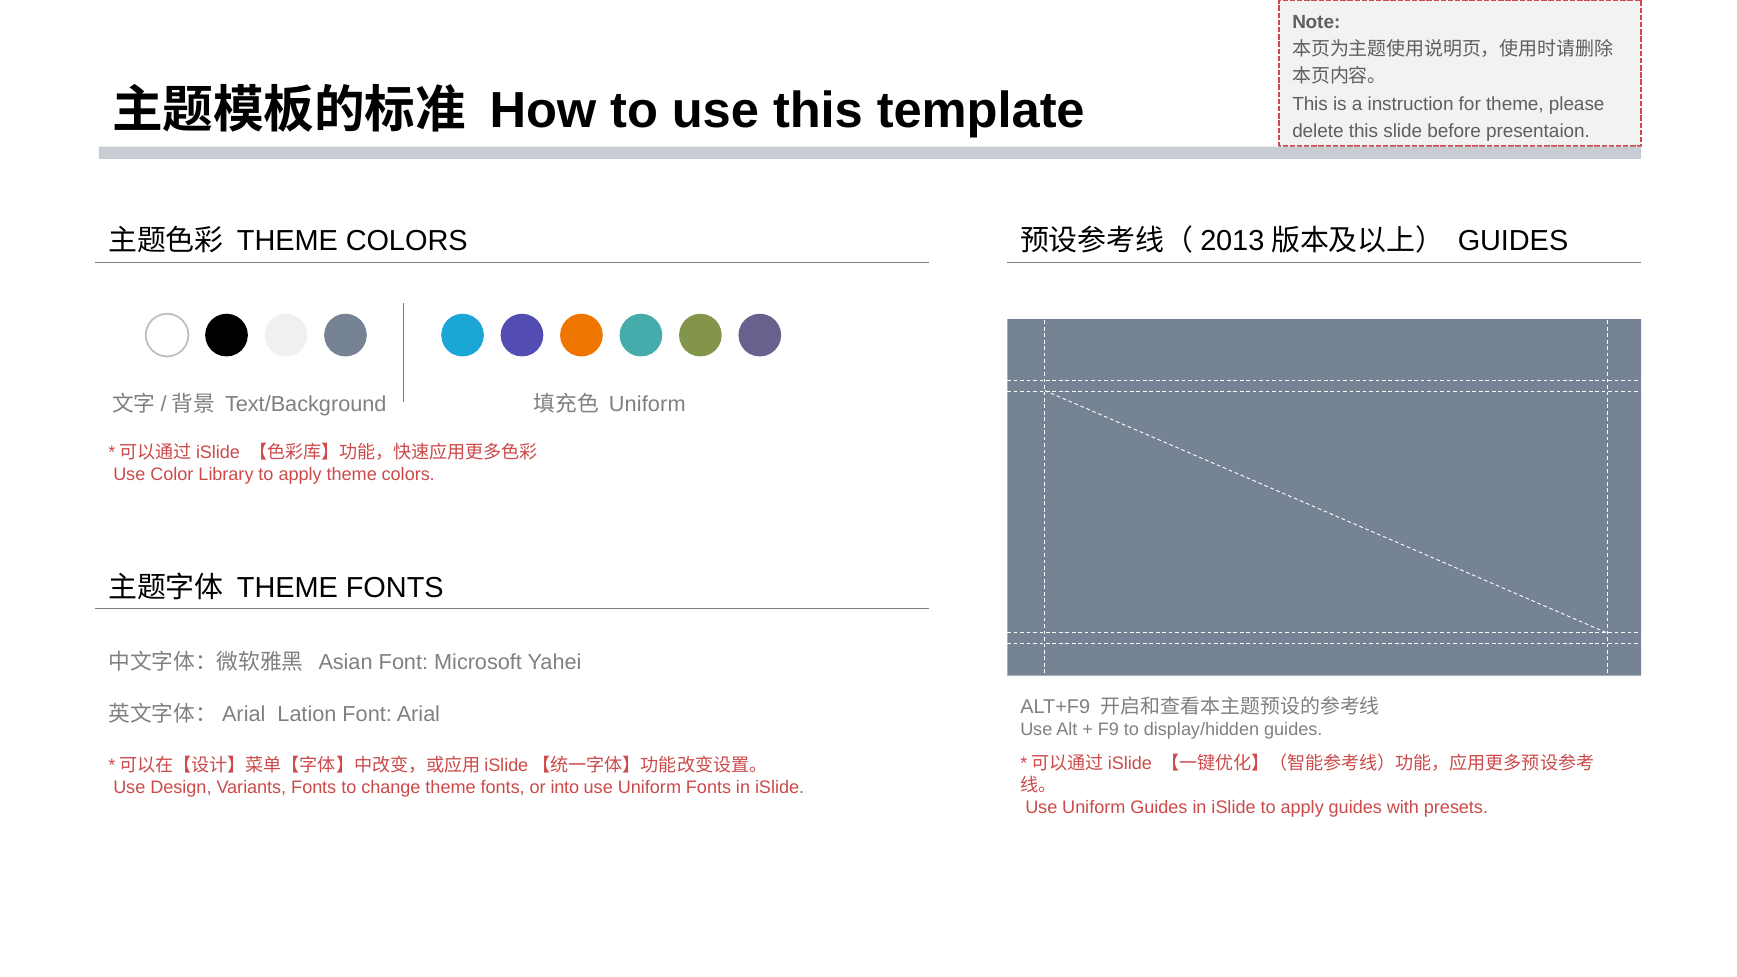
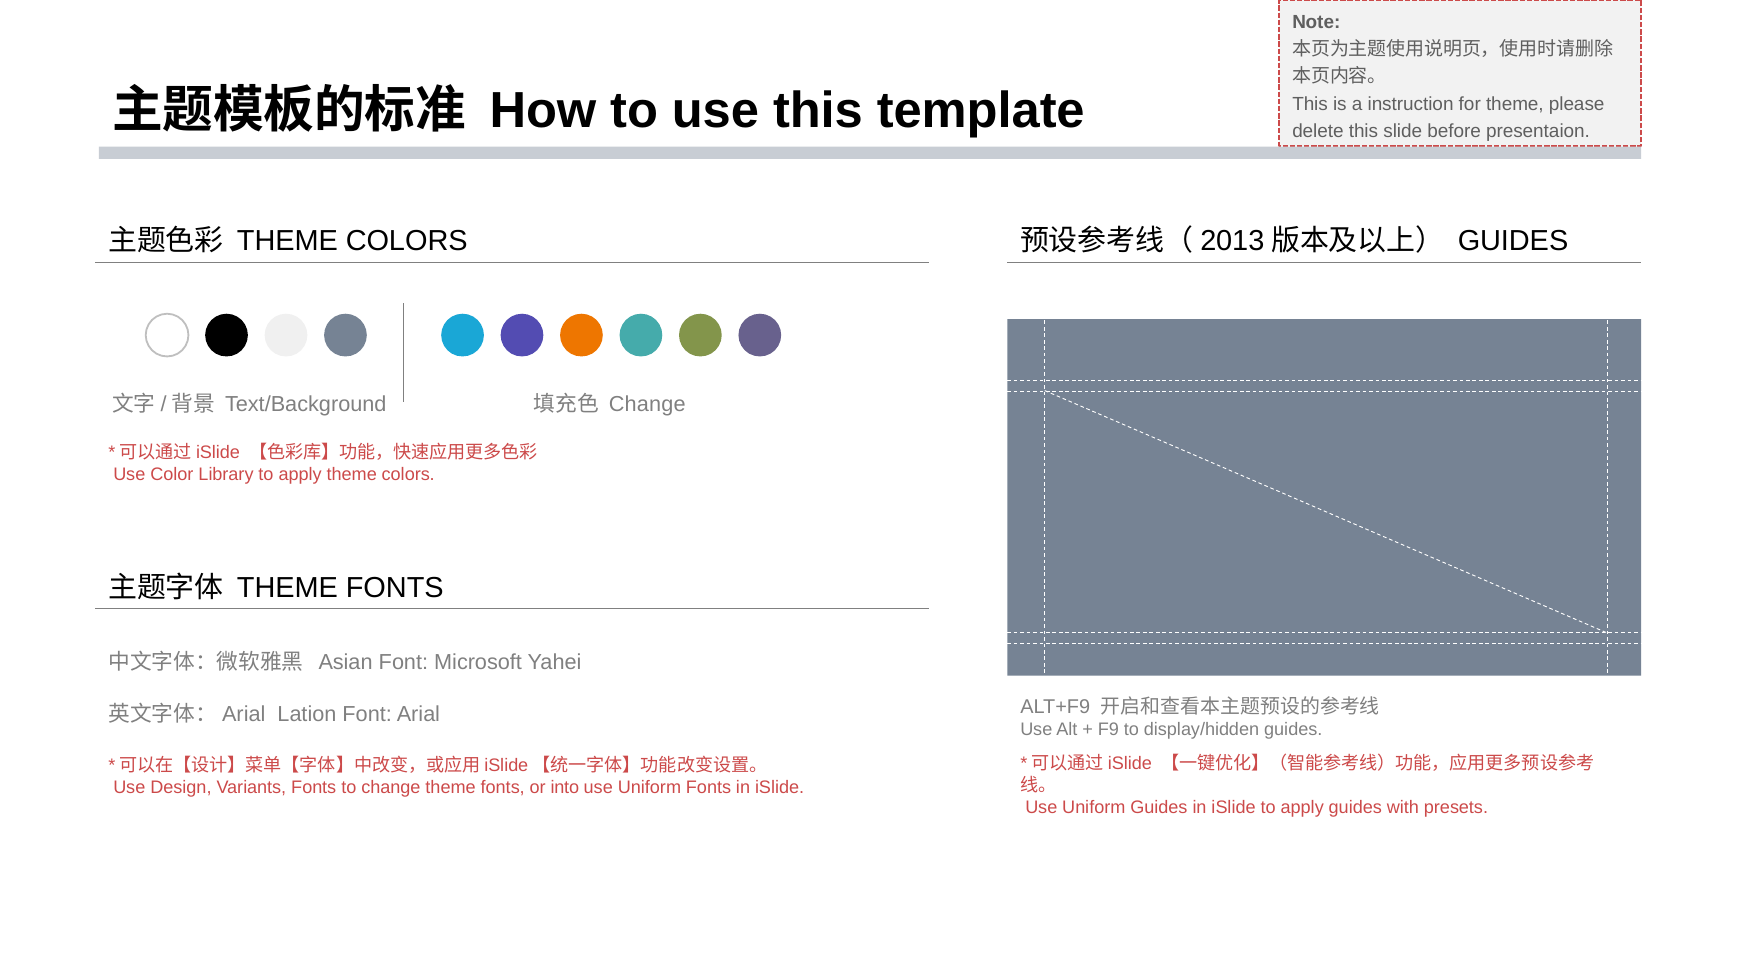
Uniform: Uniform -> Change (647, 404)
